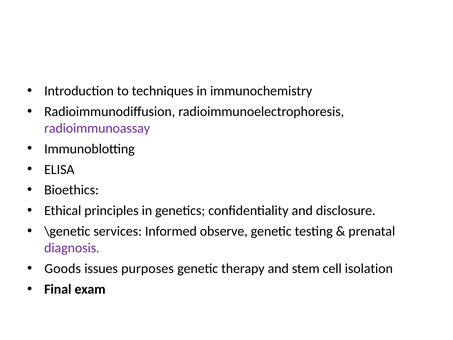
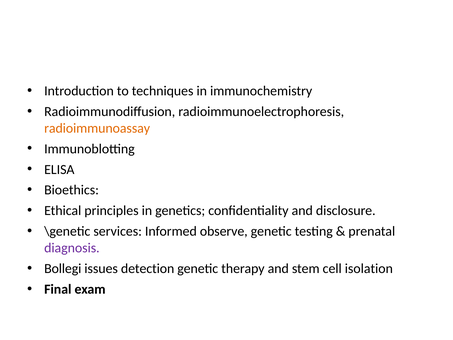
radioimmunoassay colour: purple -> orange (97, 128)
Goods: Goods -> Bollegi (63, 268)
purposes: purposes -> detection (148, 268)
